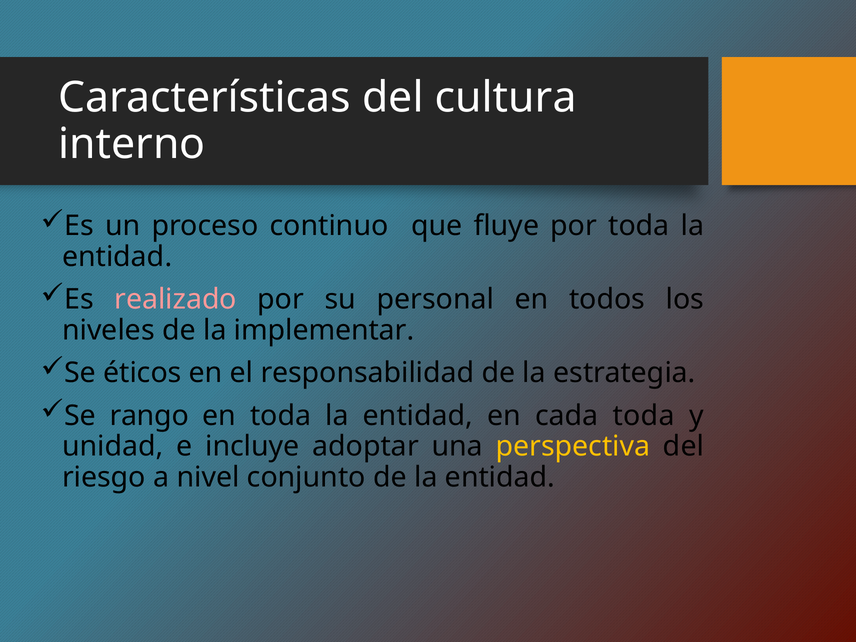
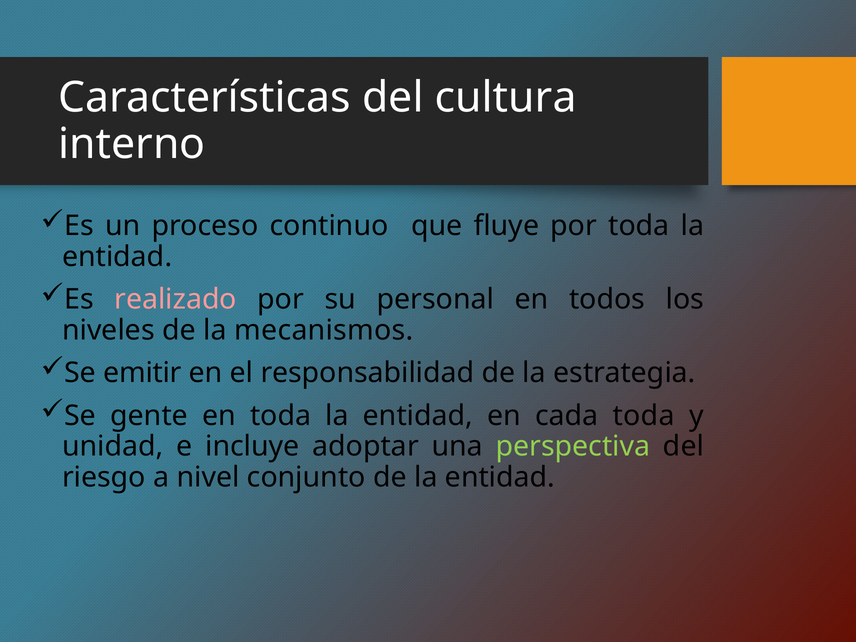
implementar: implementar -> mecanismos (324, 330)
éticos: éticos -> emitir (142, 373)
rango: rango -> gente (149, 416)
perspectiva colour: yellow -> light green (573, 446)
